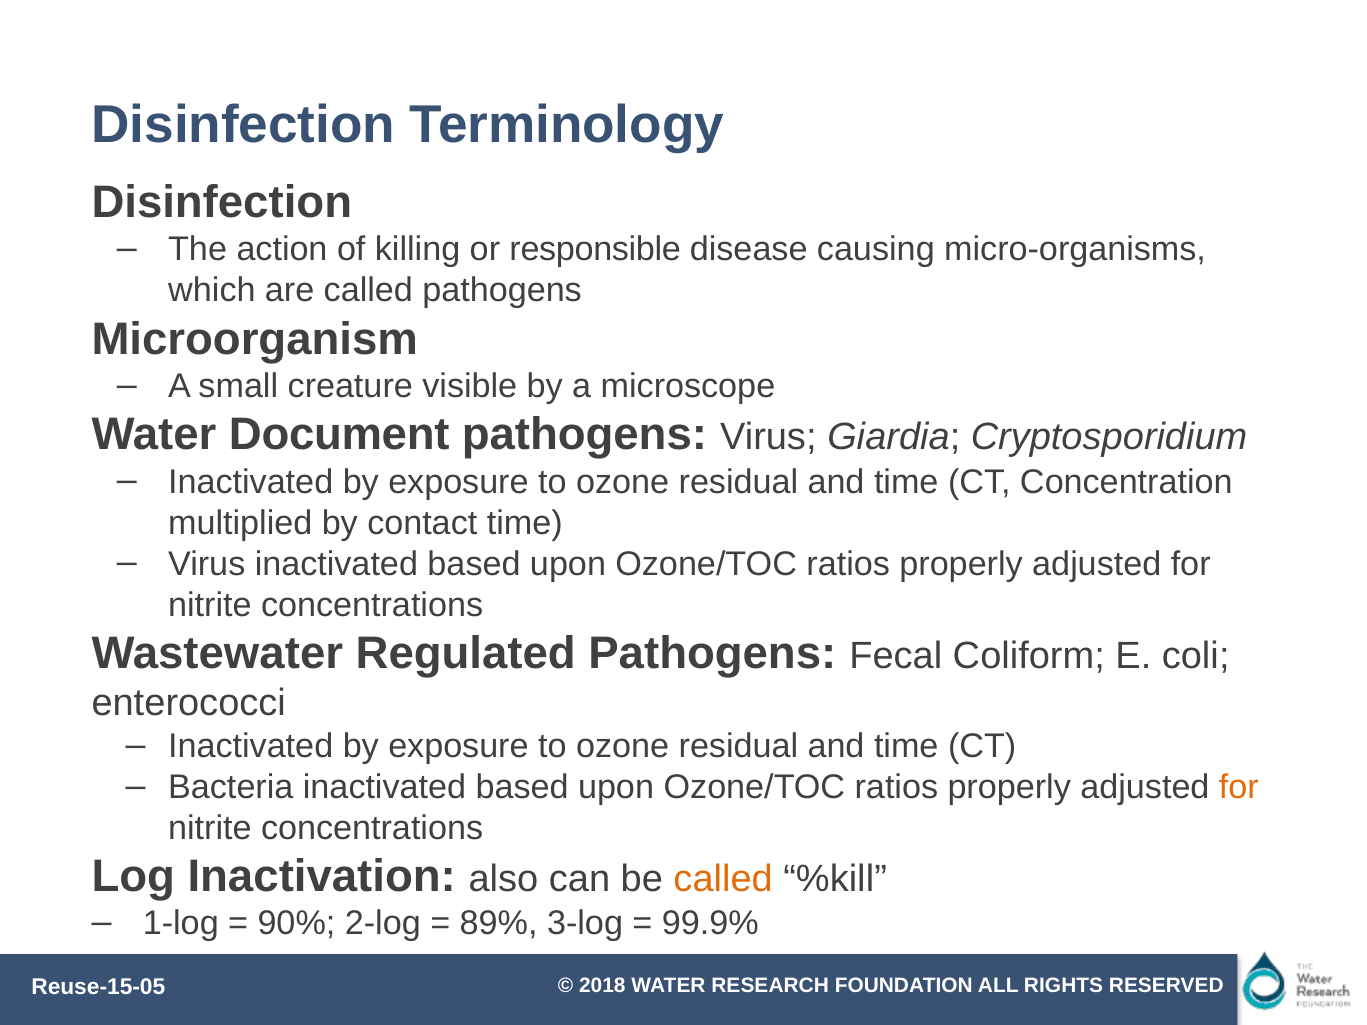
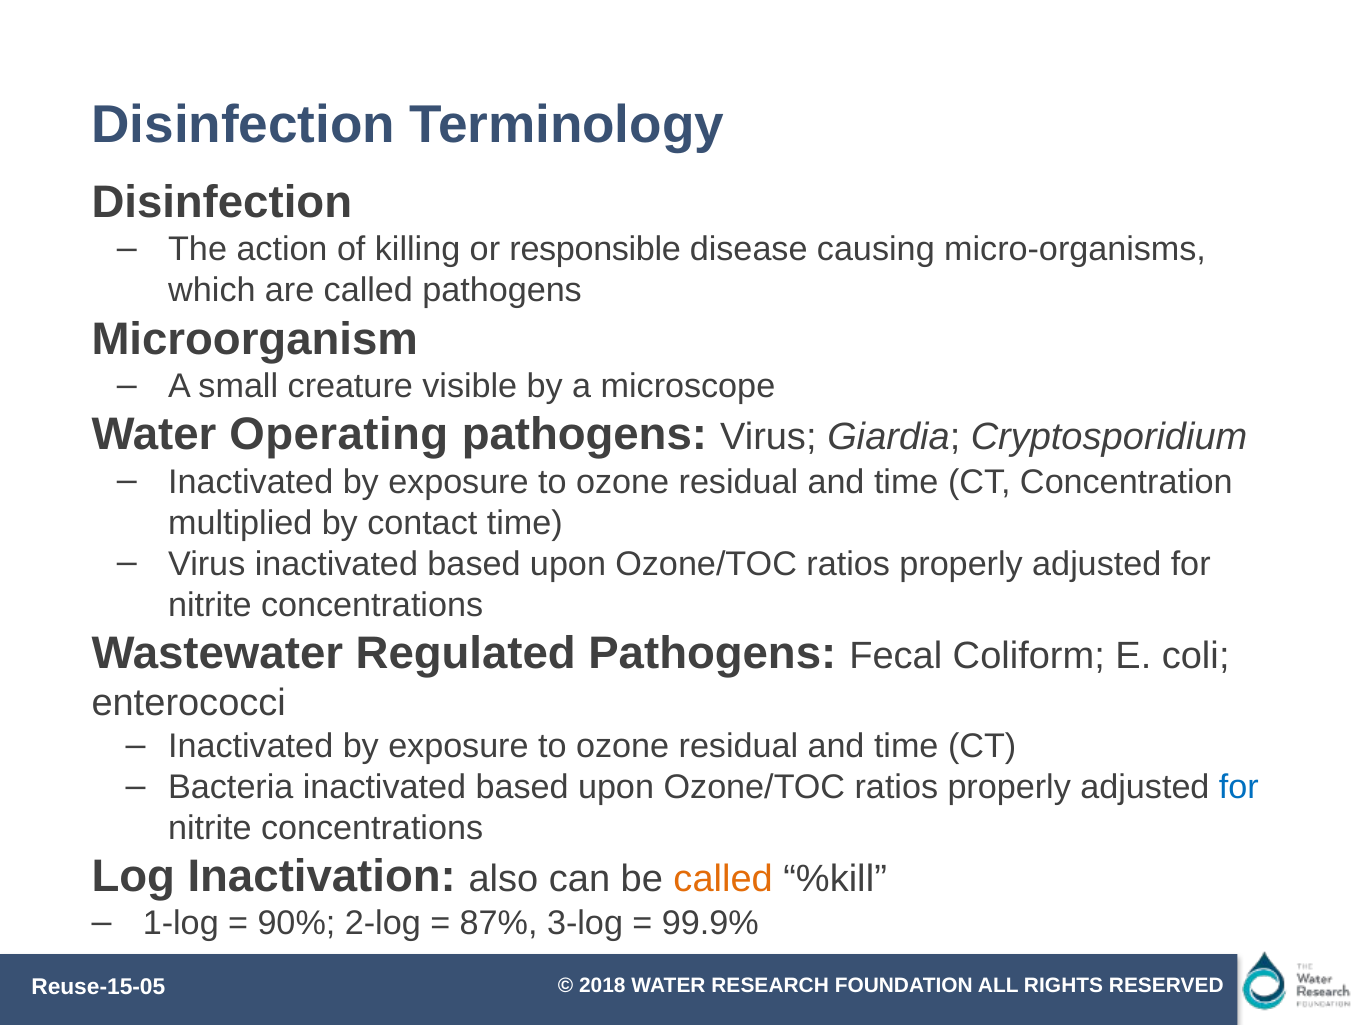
Document: Document -> Operating (339, 435)
for colour: orange -> blue (1239, 787)
89%: 89% -> 87% (499, 924)
